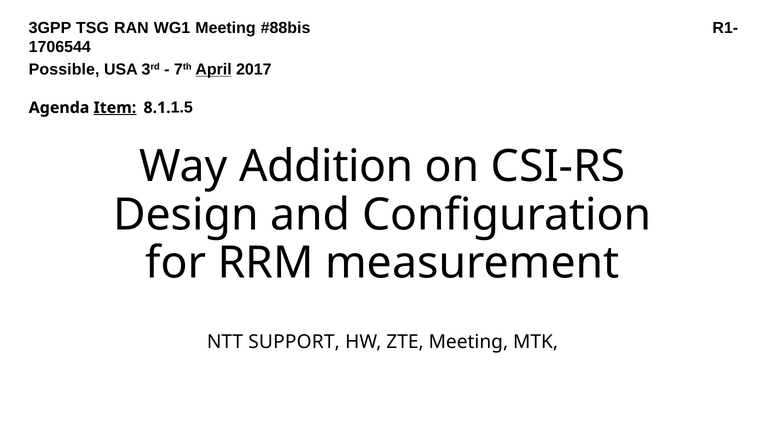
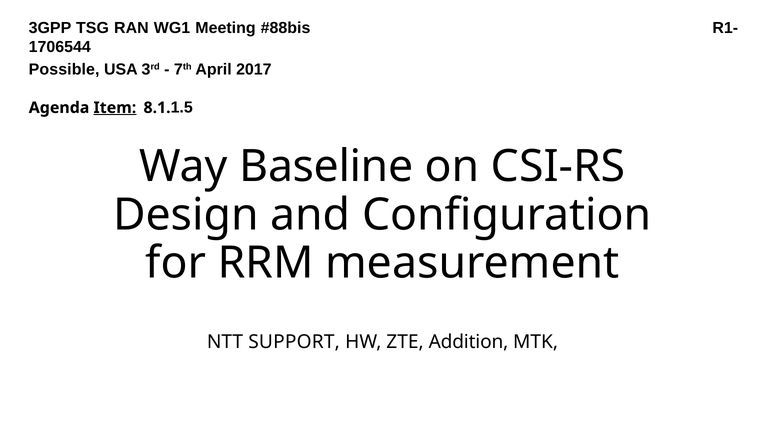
April underline: present -> none (214, 69)
Addition: Addition -> Baseline (326, 166)
ZTE Meeting: Meeting -> Addition (468, 341)
